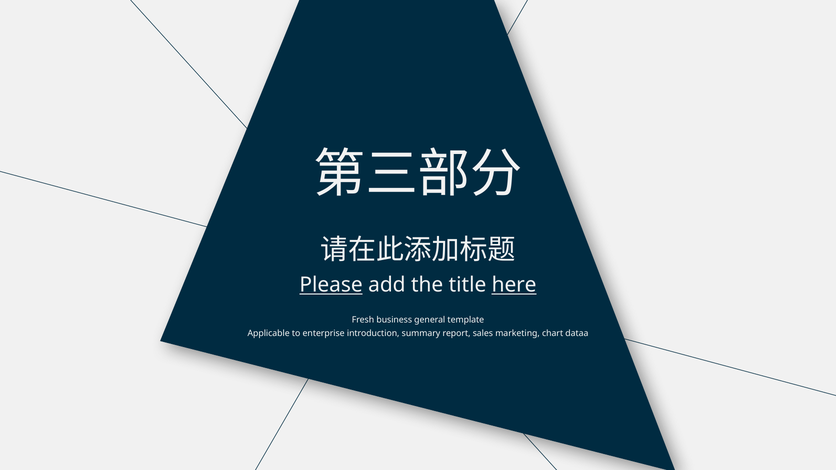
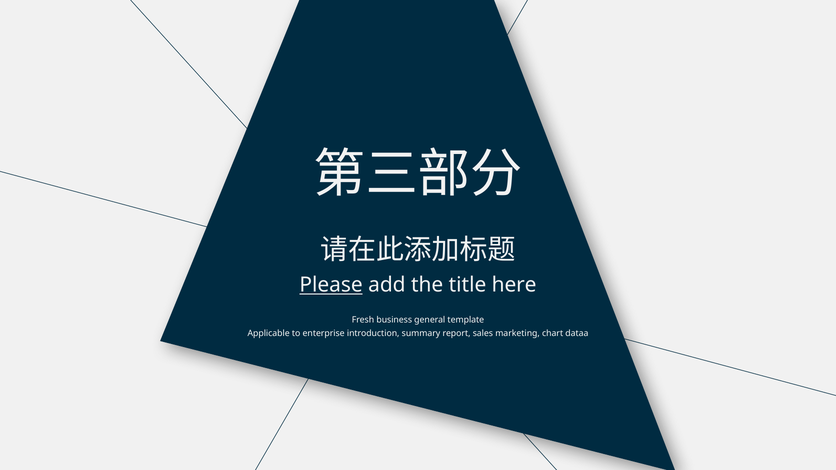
here underline: present -> none (514, 285)
